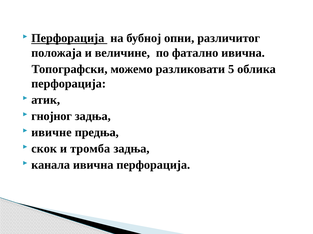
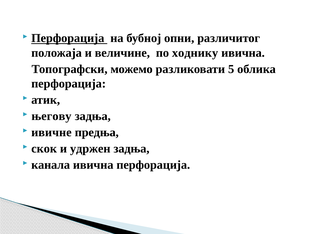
фатално: фатално -> ходнику (195, 53)
гнојног: гнојног -> његову (51, 116)
тромба: тромба -> удржен (90, 149)
